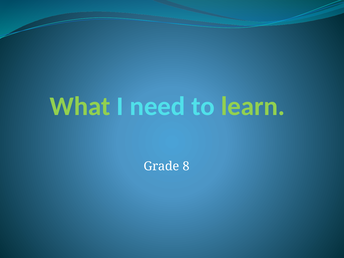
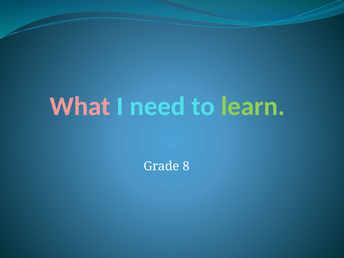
What colour: light green -> pink (80, 106)
